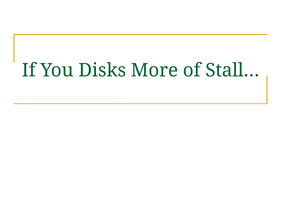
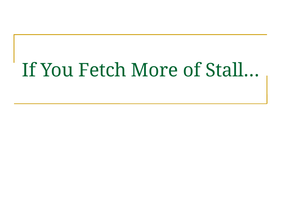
Disks: Disks -> Fetch (102, 70)
